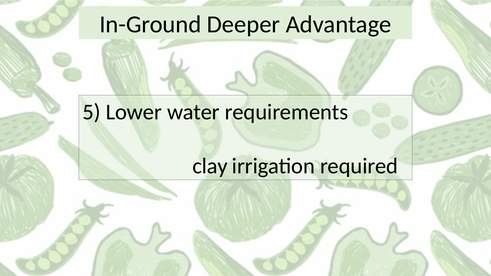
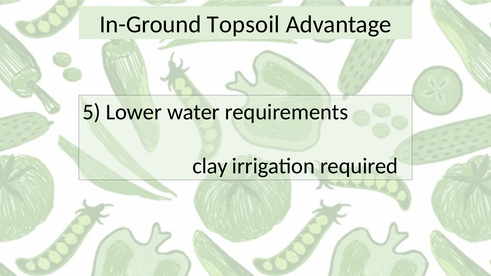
Deeper: Deeper -> Topsoil (243, 24)
